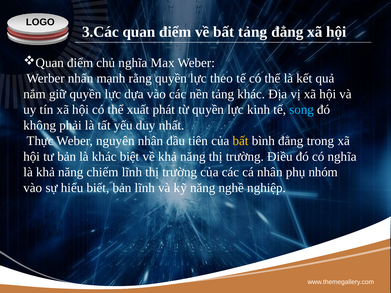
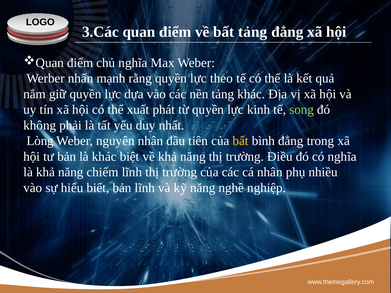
song colour: light blue -> light green (302, 110)
Thực: Thực -> Lòng (40, 141)
nhóm: nhóm -> nhiều (323, 172)
